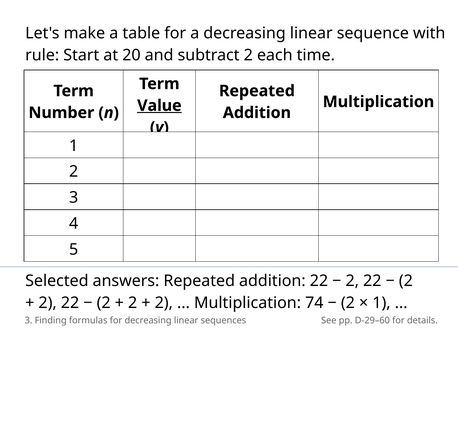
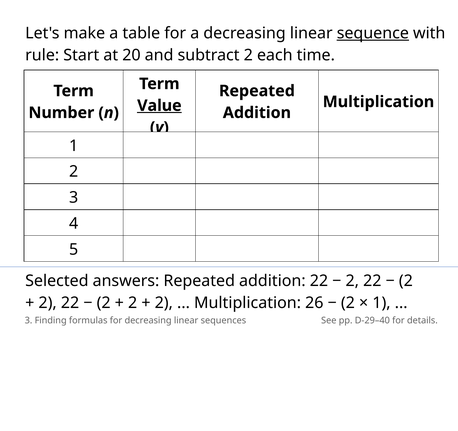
sequence underline: none -> present (373, 33)
74: 74 -> 26 (314, 303)
D-29–60: D-29–60 -> D-29–40 (372, 320)
